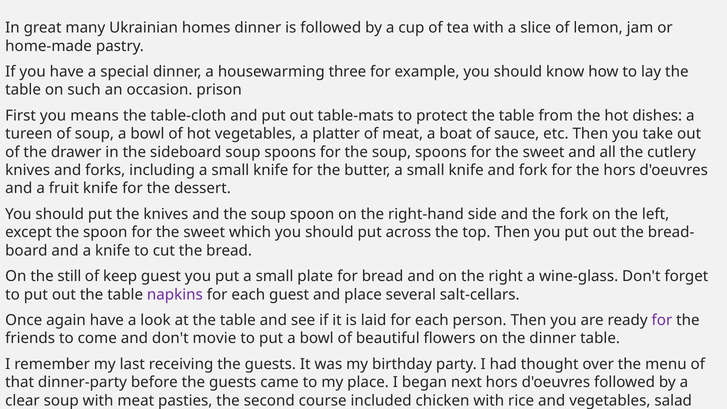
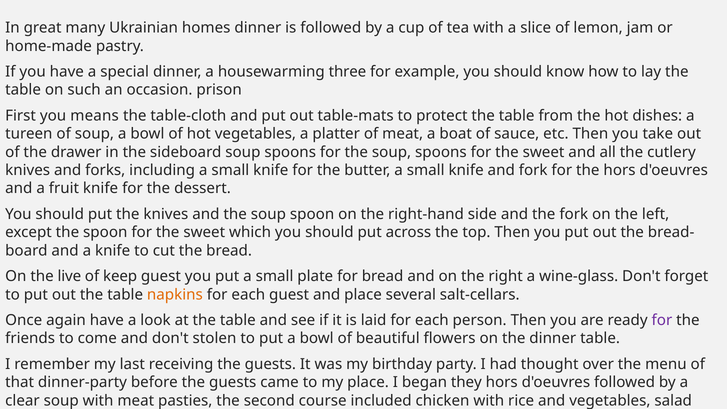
still: still -> live (69, 276)
napkins colour: purple -> orange (175, 294)
movie: movie -> stolen (214, 338)
next: next -> they (466, 382)
